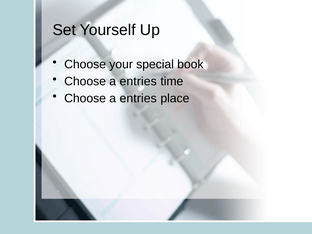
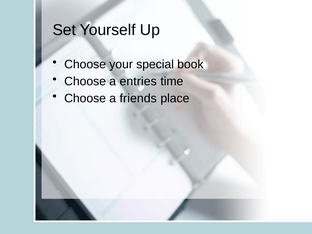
entries: entries -> friends (138, 98)
